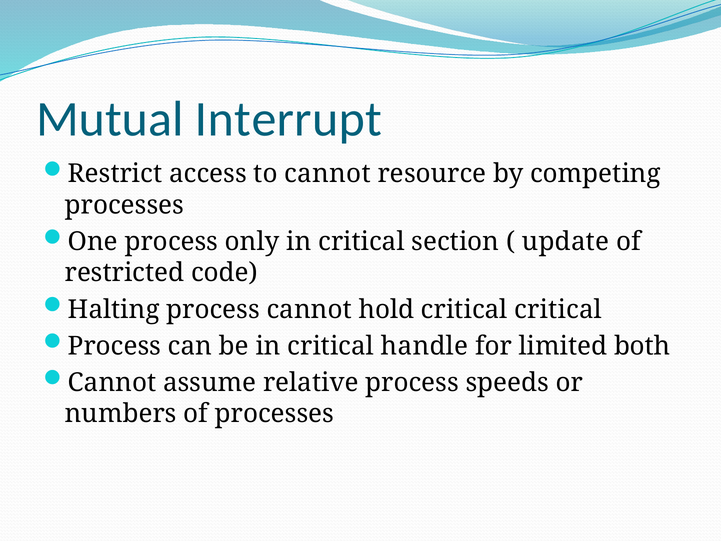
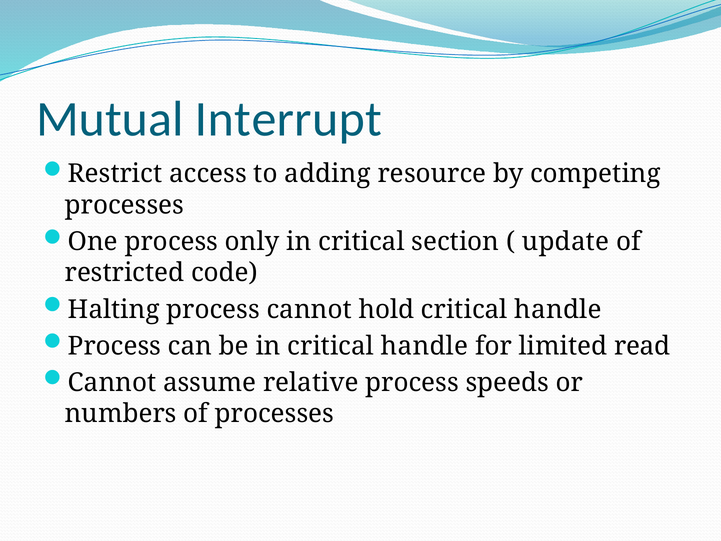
to cannot: cannot -> adding (328, 174)
hold critical critical: critical -> handle (558, 309)
both: both -> read (642, 346)
